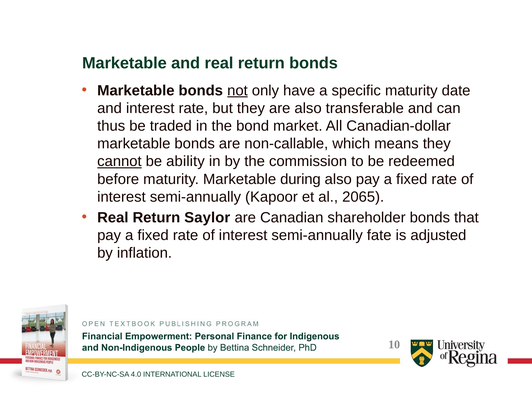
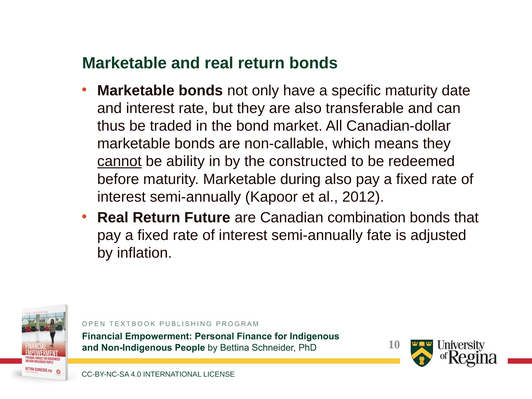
not underline: present -> none (237, 90)
commission: commission -> constructed (308, 161)
2065: 2065 -> 2012 (363, 197)
Saylor: Saylor -> Future (207, 218)
shareholder: shareholder -> combination (367, 218)
